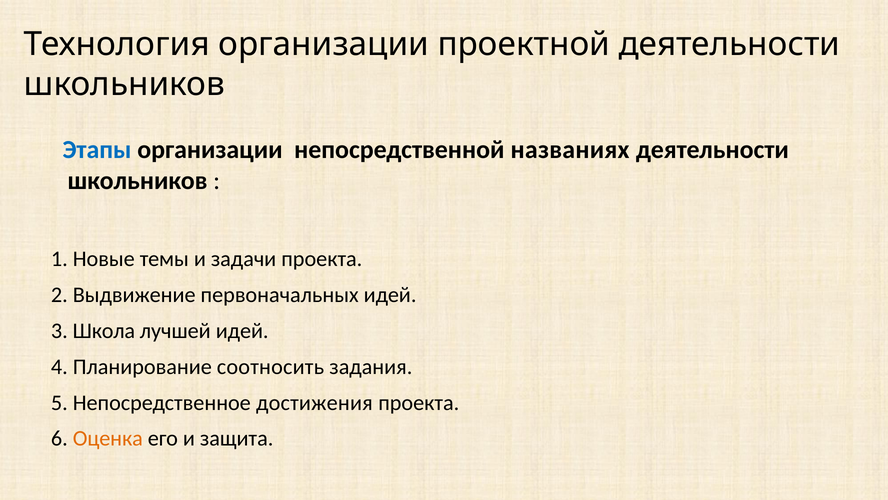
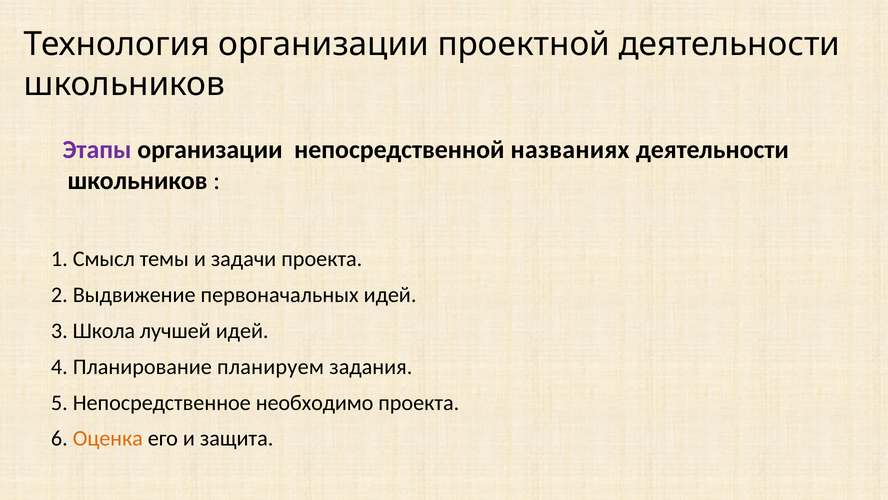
Этапы colour: blue -> purple (97, 150)
Новые: Новые -> Смысл (104, 259)
соотносить: соотносить -> планируем (270, 366)
достижения: достижения -> необходимо (315, 402)
